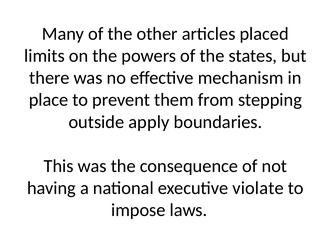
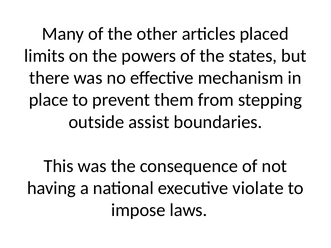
apply: apply -> assist (149, 122)
